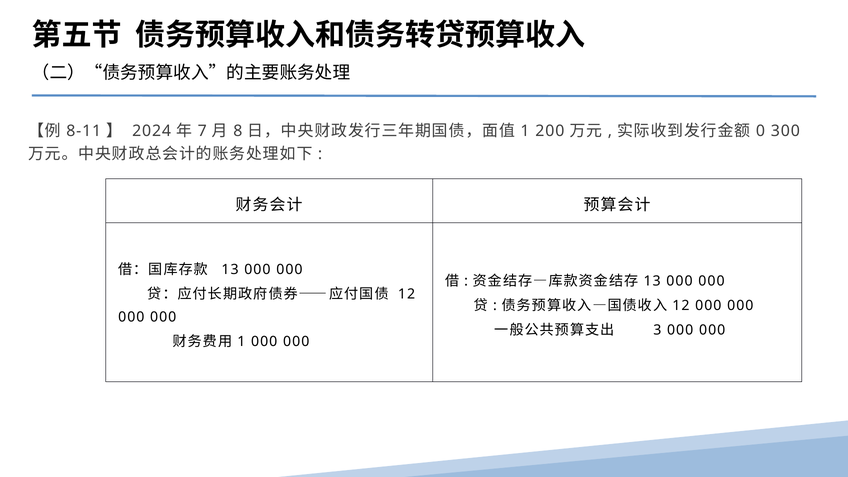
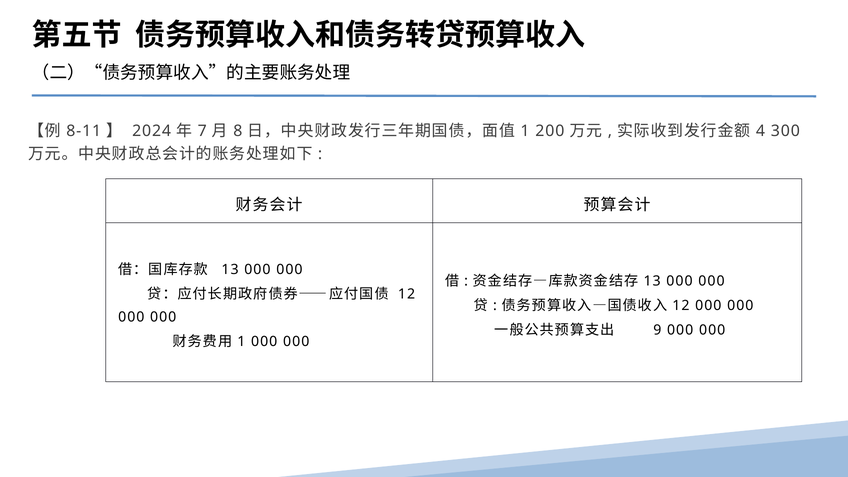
0: 0 -> 4 (761, 131)
3: 3 -> 9 (657, 330)
